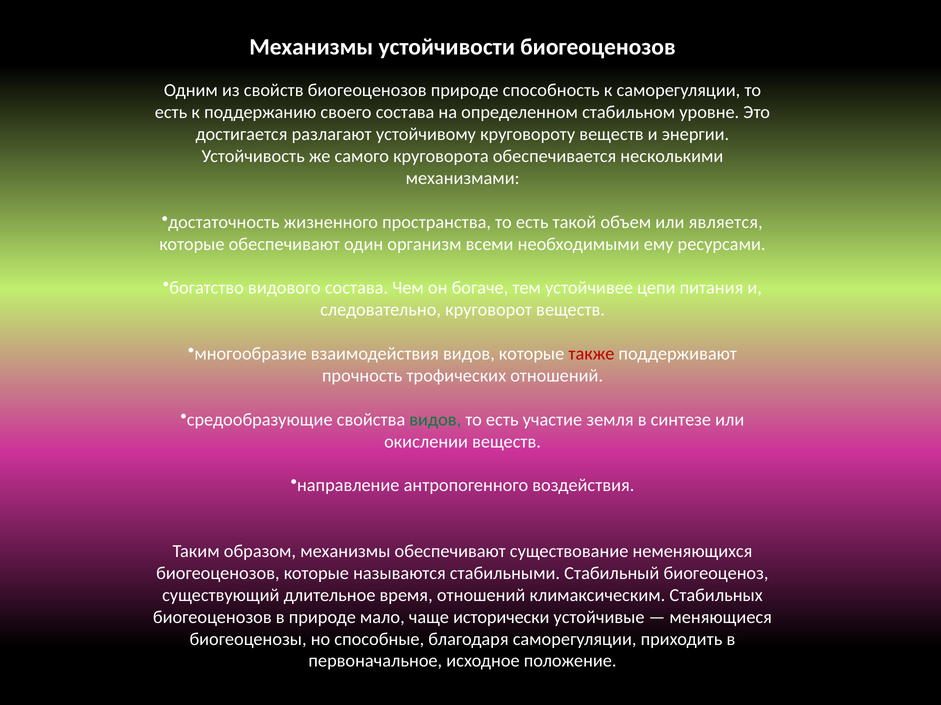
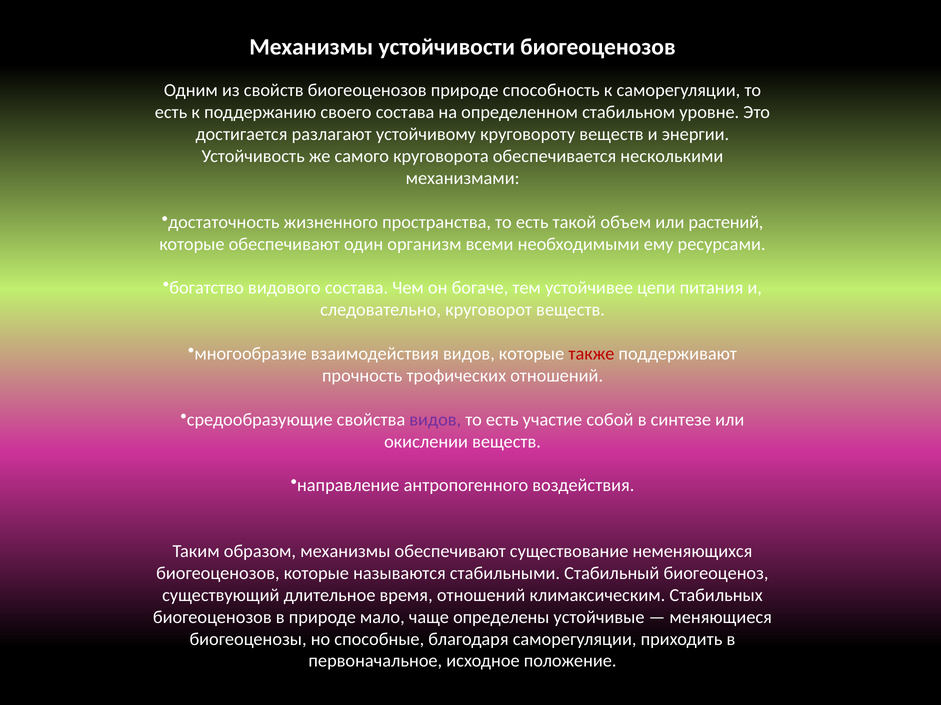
является: является -> растений (726, 222)
видов colour: green -> purple (435, 420)
земля: земля -> собой (610, 420)
исторически: исторически -> определены (501, 618)
